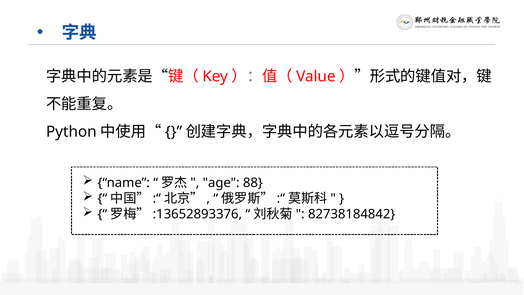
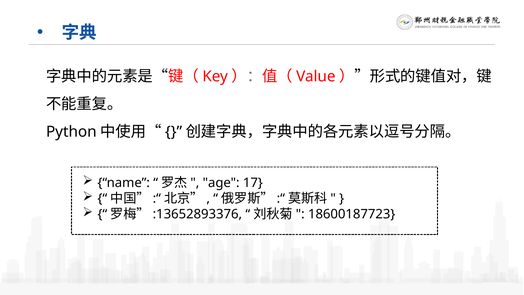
88: 88 -> 17 (253, 183)
82738184842: 82738184842 -> 18600187723 (352, 214)
